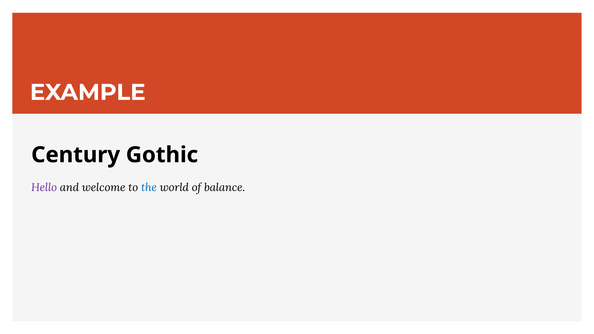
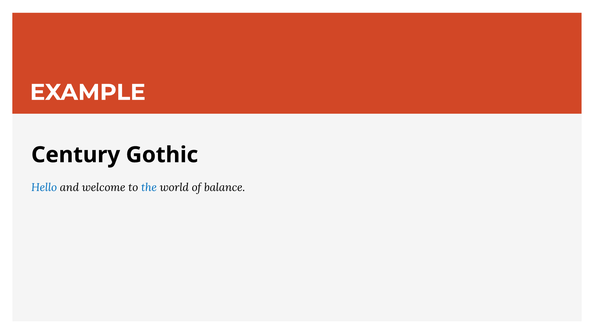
Hello colour: purple -> blue (44, 188)
